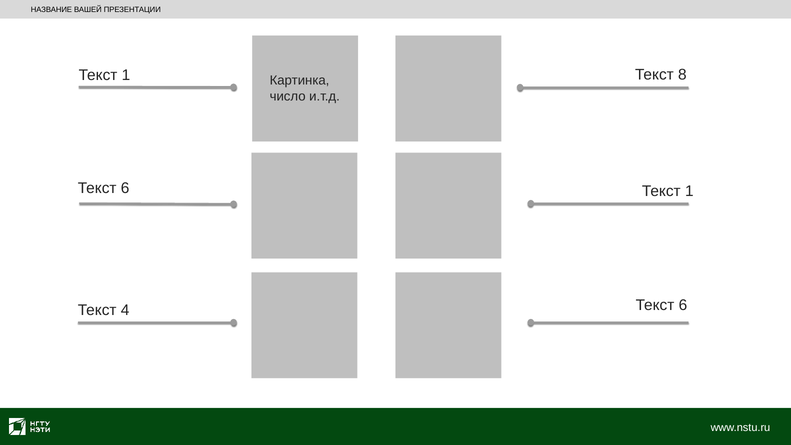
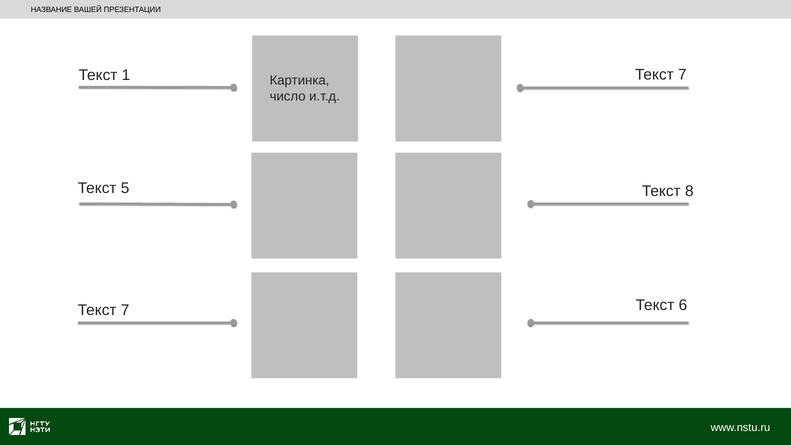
8: 8 -> 7 (682, 75)
6: 6 -> 5 (125, 188)
1: 1 -> 8 (689, 191)
4: 4 -> 7 (125, 310)
